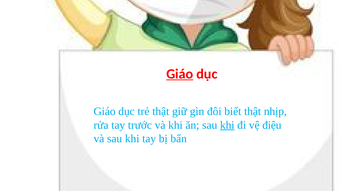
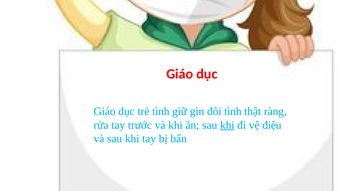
Giáo underline: present -> none (180, 74)
trẻ thật: thật -> tình (161, 111)
đôi biết: biết -> tình (233, 111)
nhịp: nhịp -> ràng (275, 111)
